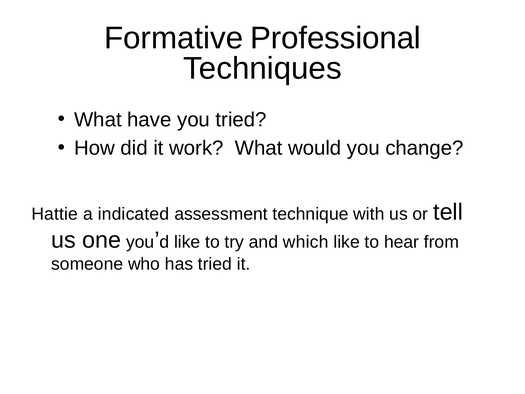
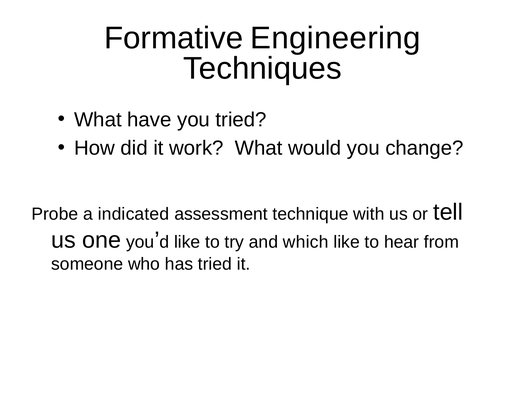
Professional: Professional -> Engineering (335, 38)
Hattie: Hattie -> Probe (55, 214)
